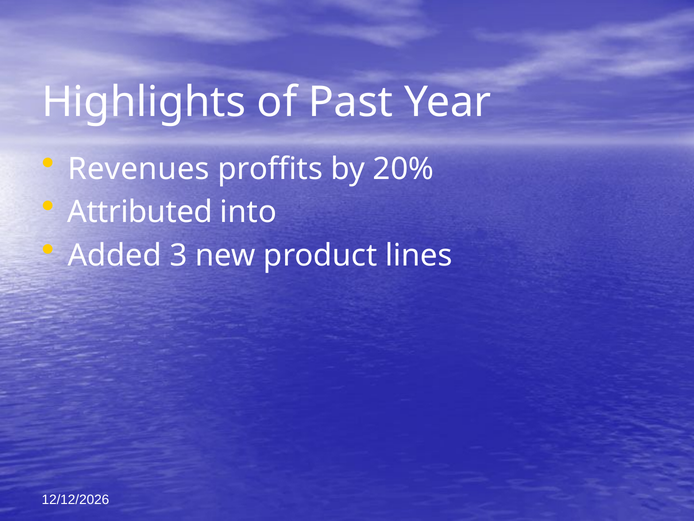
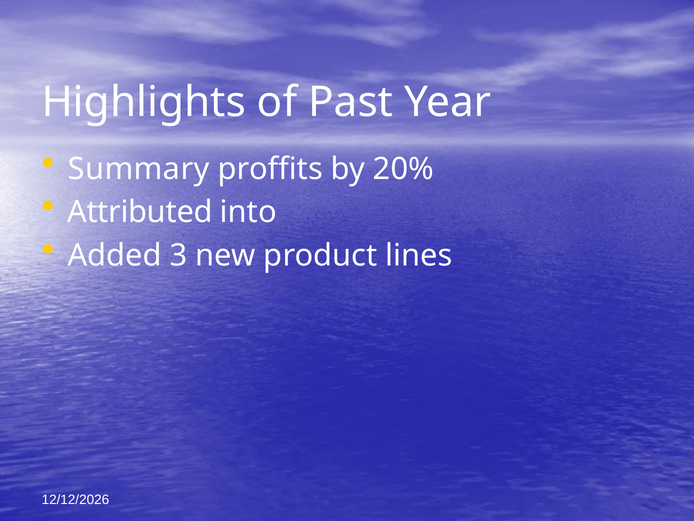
Revenues: Revenues -> Summary (139, 169)
